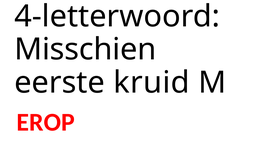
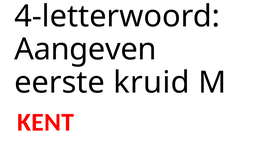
Misschien: Misschien -> Aangeven (85, 50)
EROP: EROP -> KENT (46, 123)
